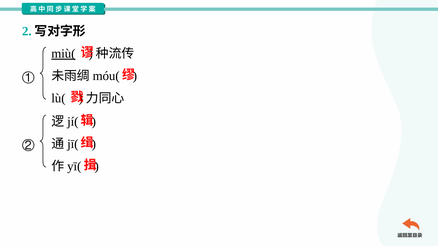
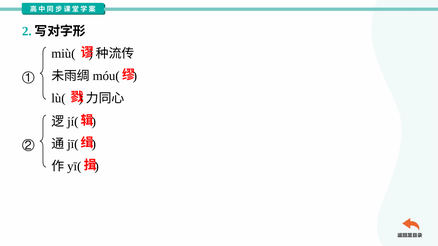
miù( underline: present -> none (63, 54)
